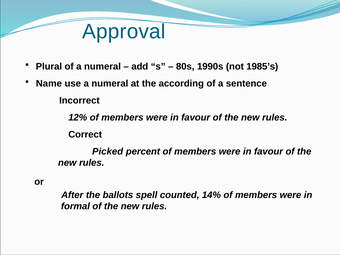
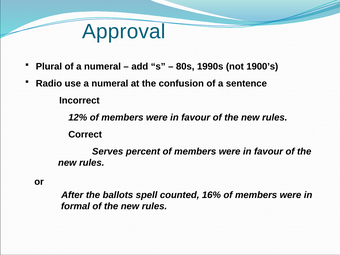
1985’s: 1985’s -> 1900’s (262, 66)
Name: Name -> Radio (49, 83)
according: according -> confusion (181, 83)
Picked: Picked -> Serves (108, 151)
14%: 14% -> 16% (211, 195)
